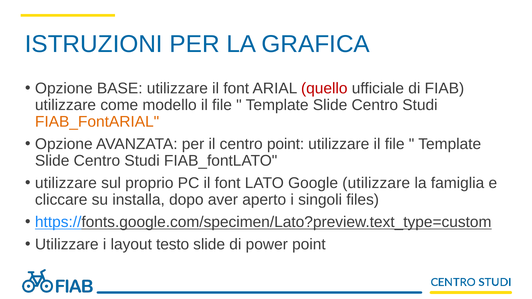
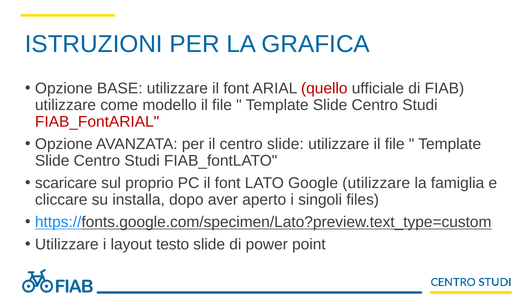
FIAB_FontARIAL colour: orange -> red (97, 122)
centro point: point -> slide (285, 144)
utilizzare: utilizzare -> scaricare (66, 183)
